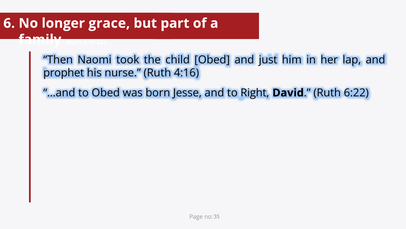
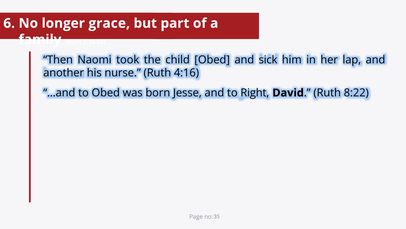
just: just -> sick (268, 60)
prophet: prophet -> another (64, 73)
6:22: 6:22 -> 8:22 (356, 93)
